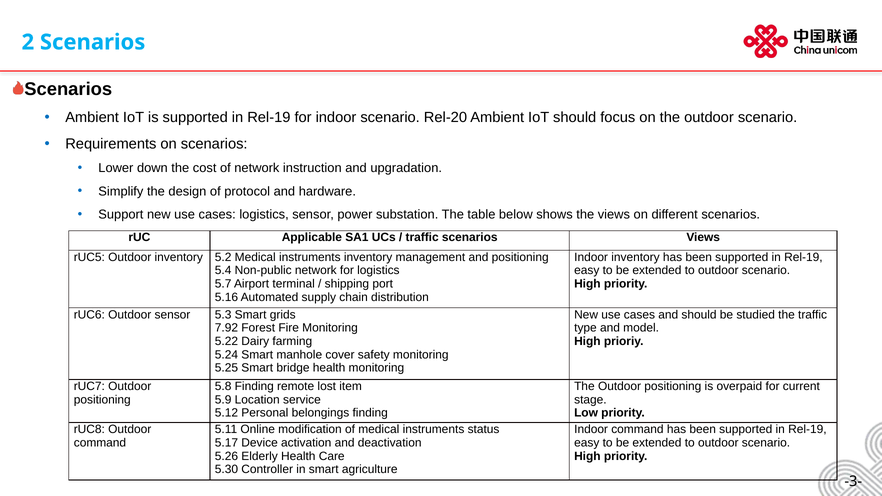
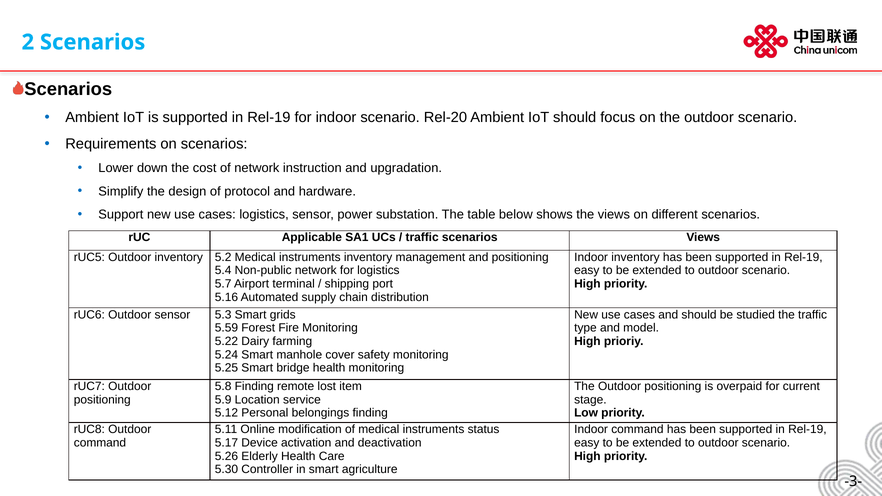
7.92: 7.92 -> 5.59 (226, 328)
